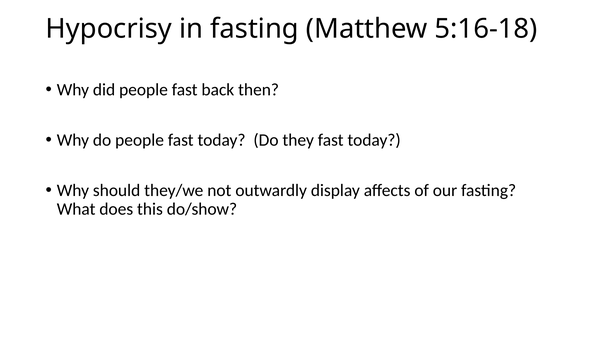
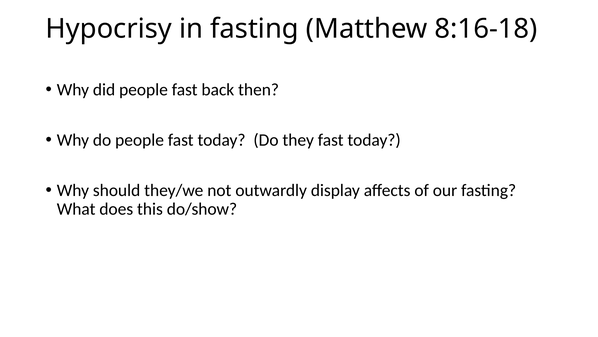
5:16-18: 5:16-18 -> 8:16-18 (486, 29)
